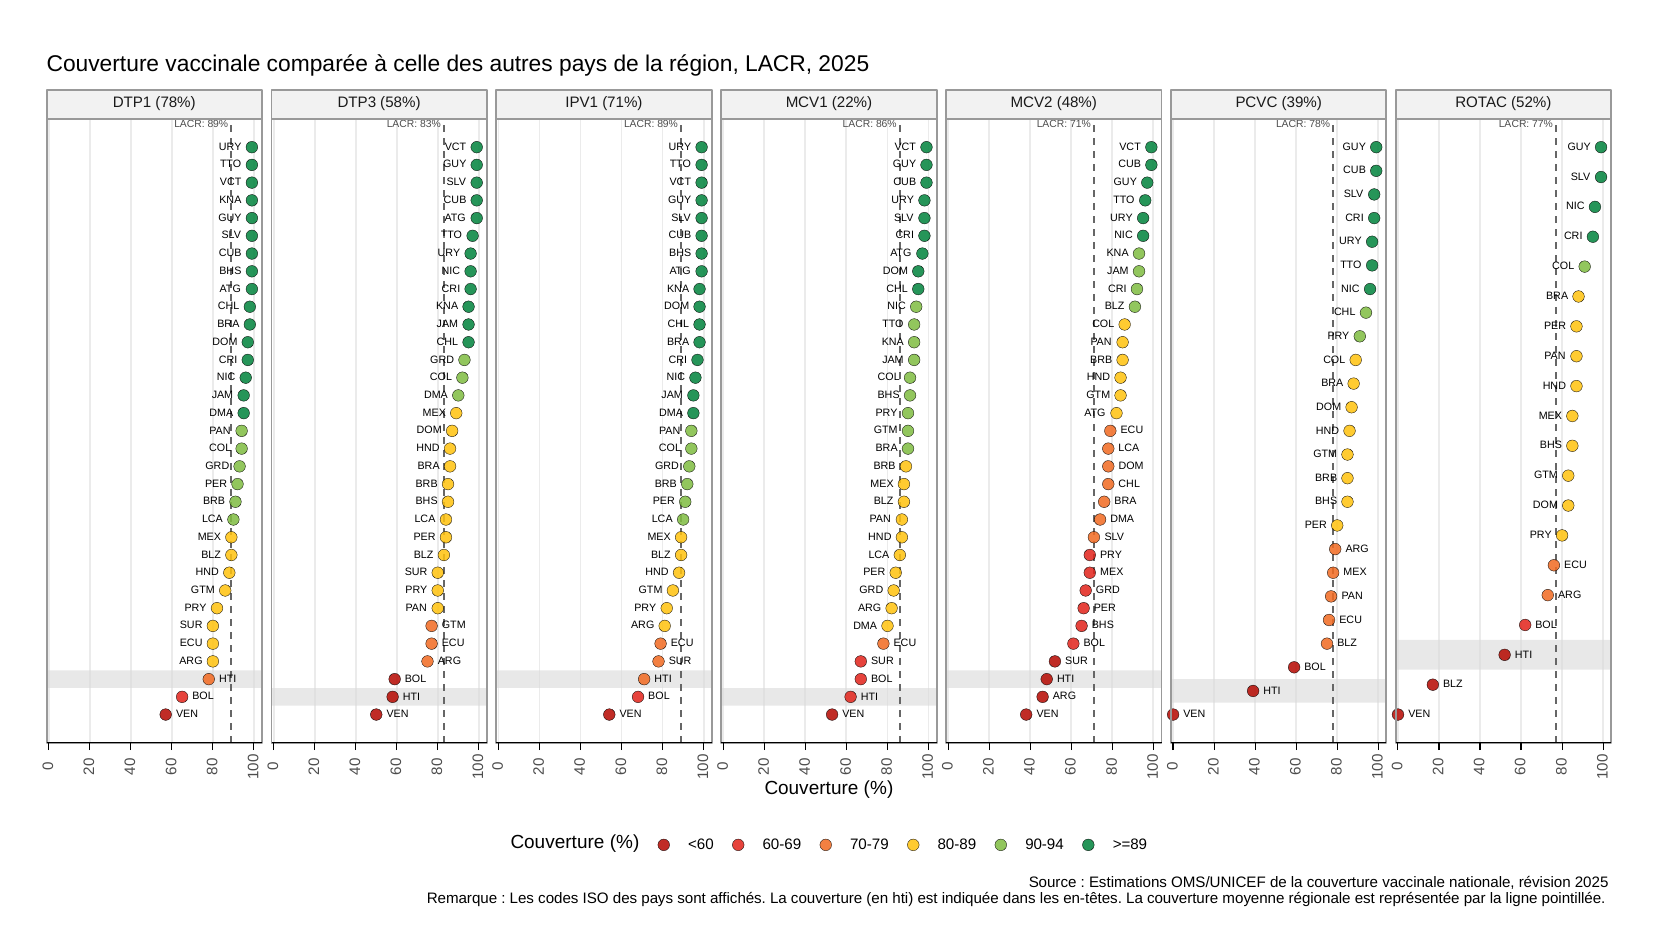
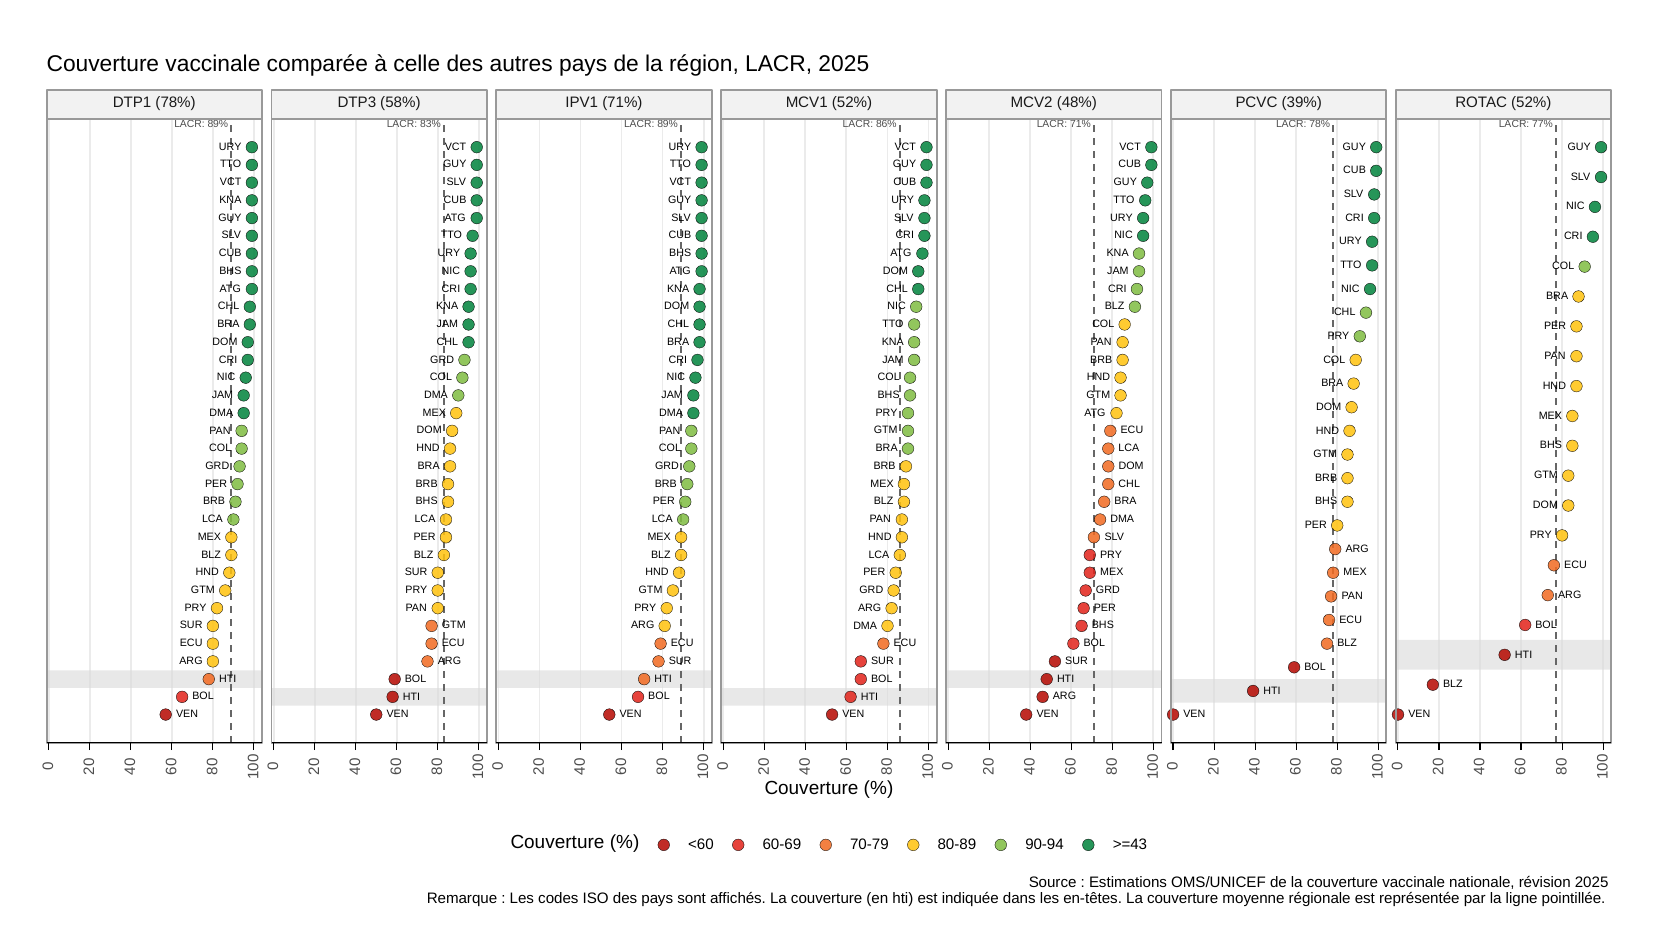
MCV1 22%: 22% -> 52% (852, 102)
>=89: >=89 -> >=43 (1130, 845)
